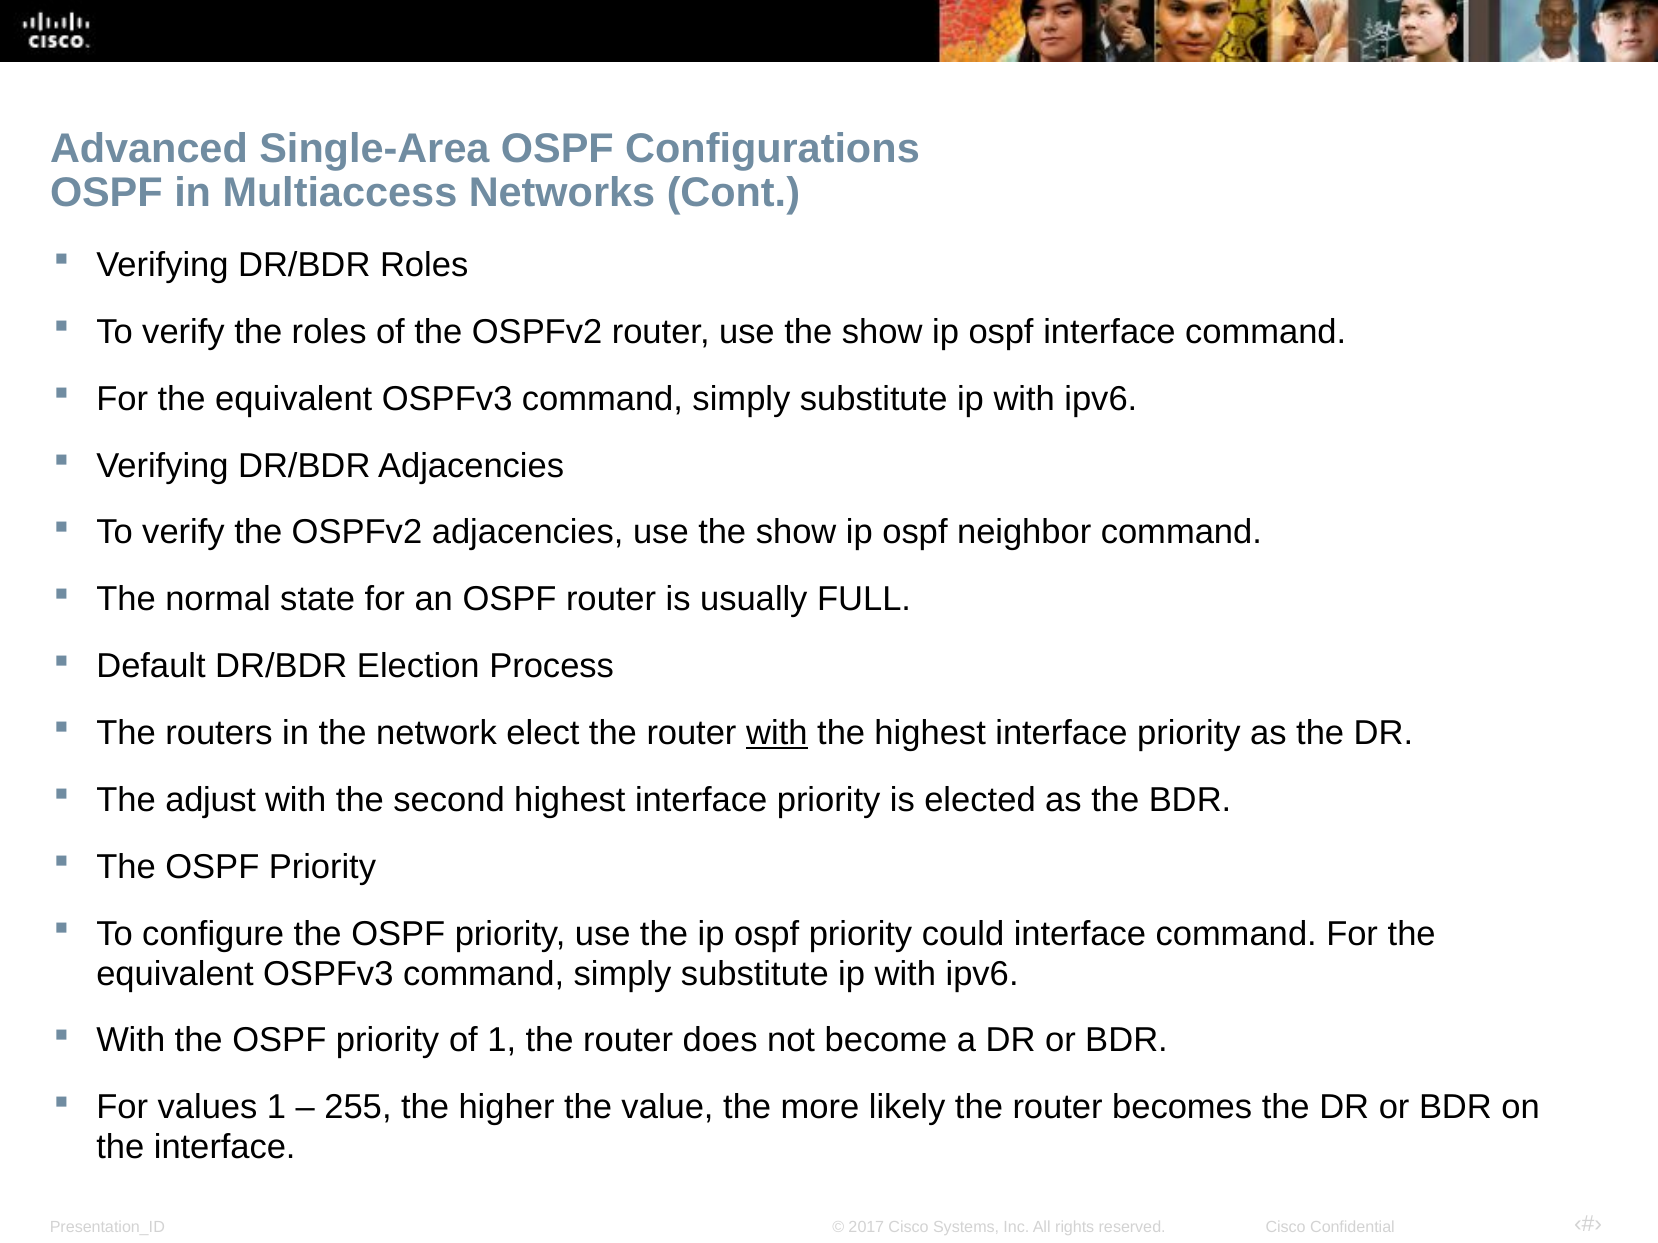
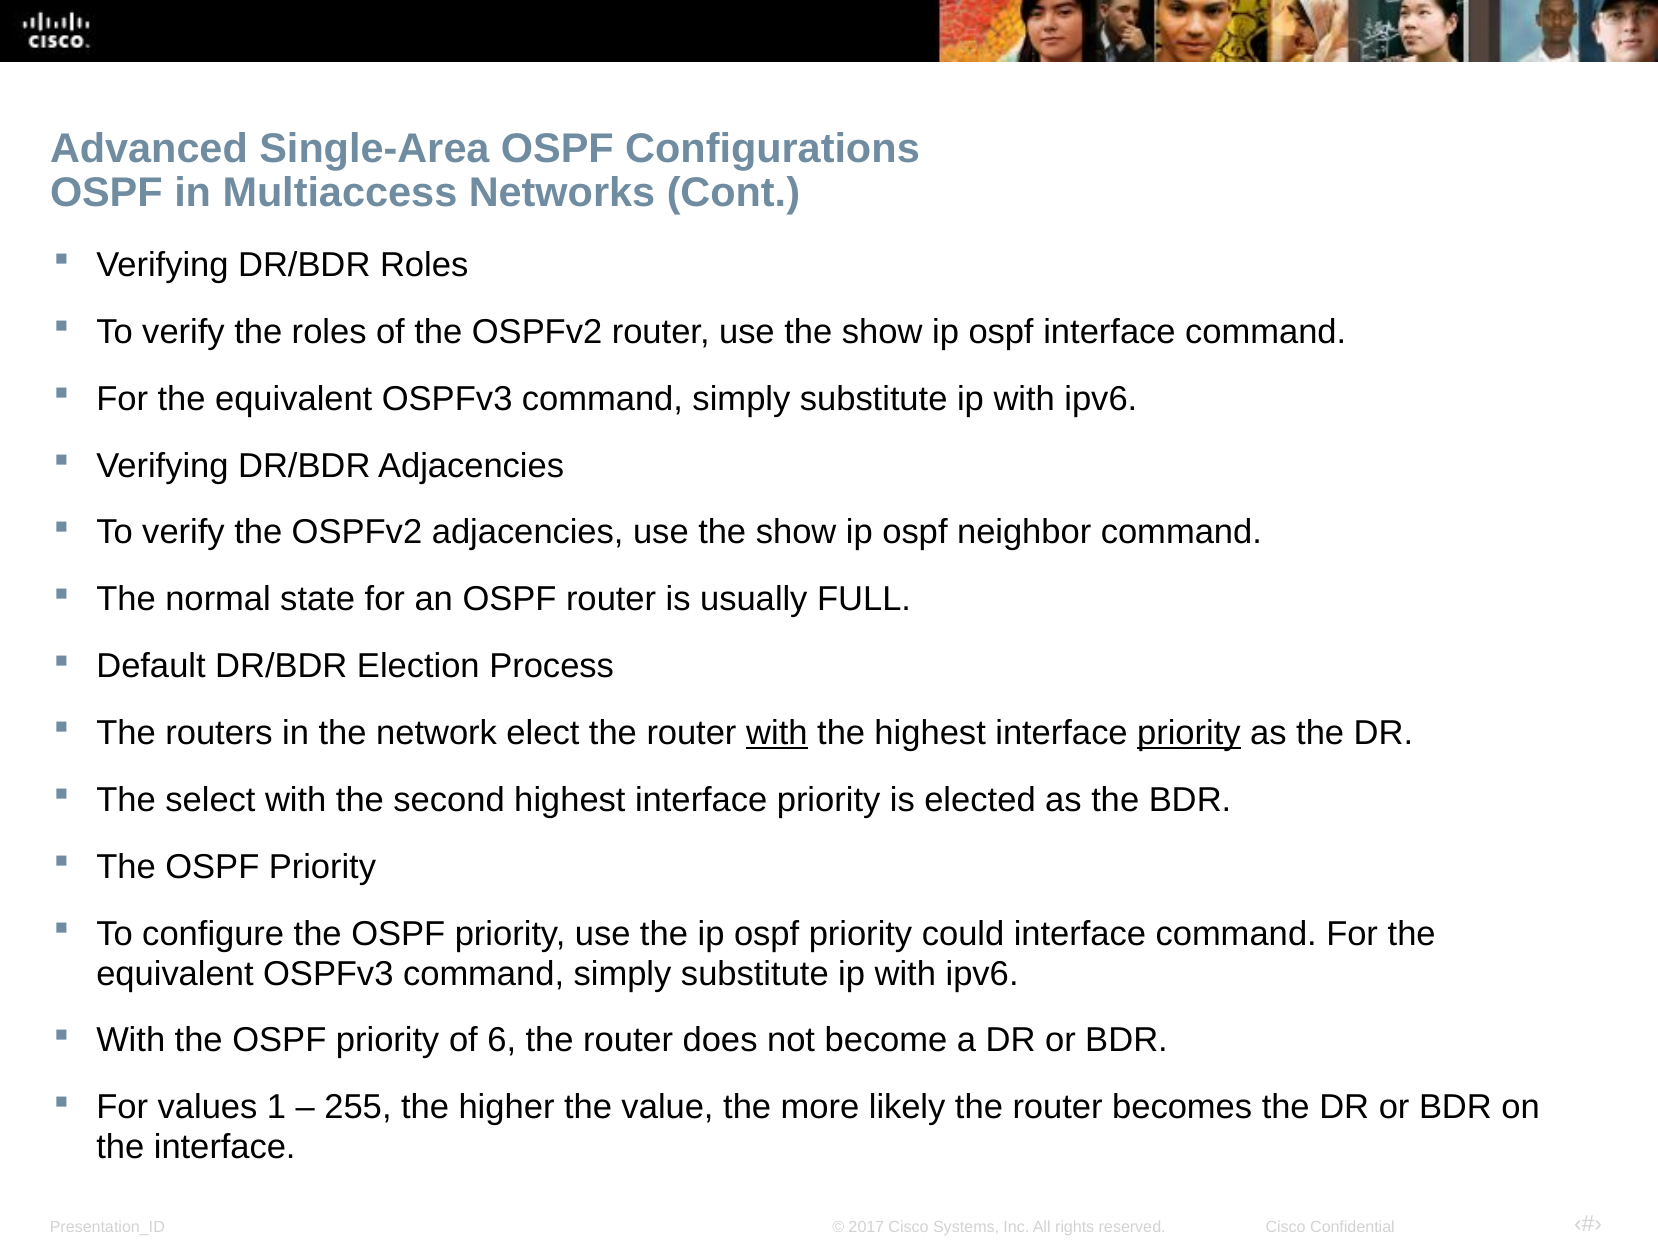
priority underline: none -> present (1189, 734)
adjust: adjust -> select (210, 801)
of 1: 1 -> 6 (502, 1041)
